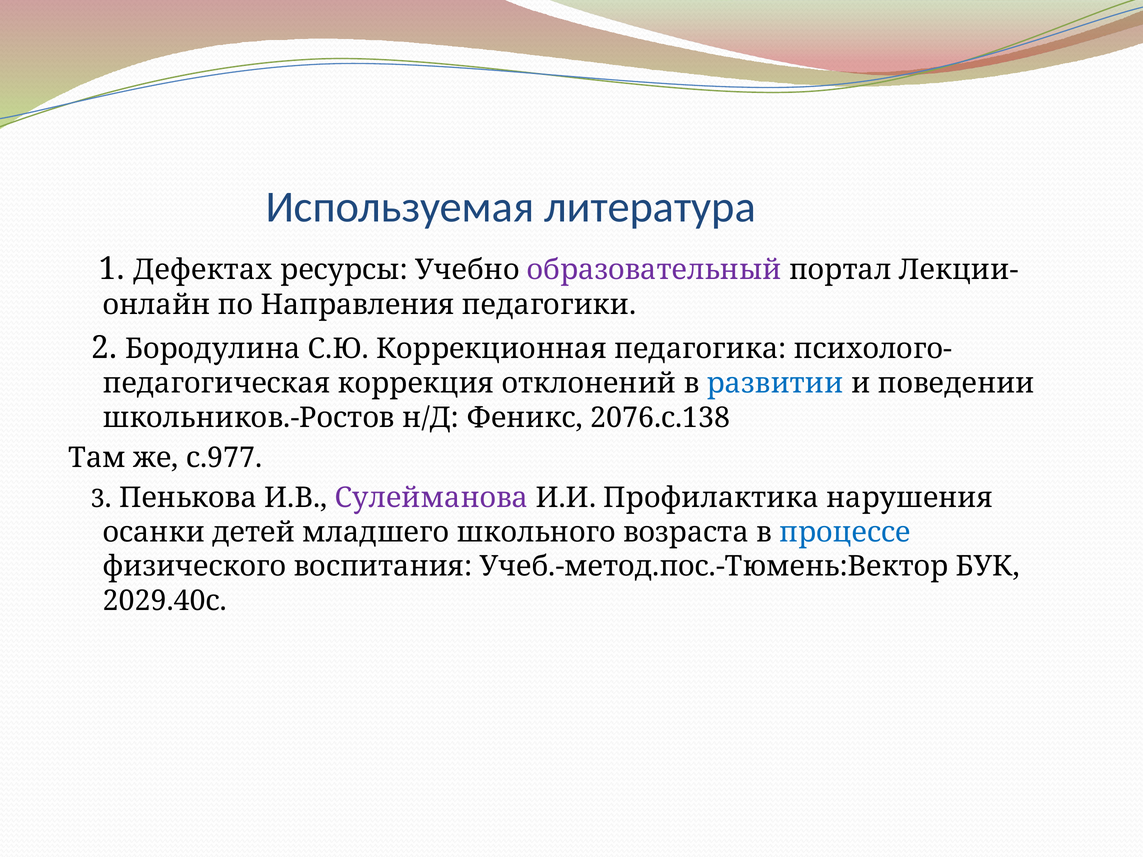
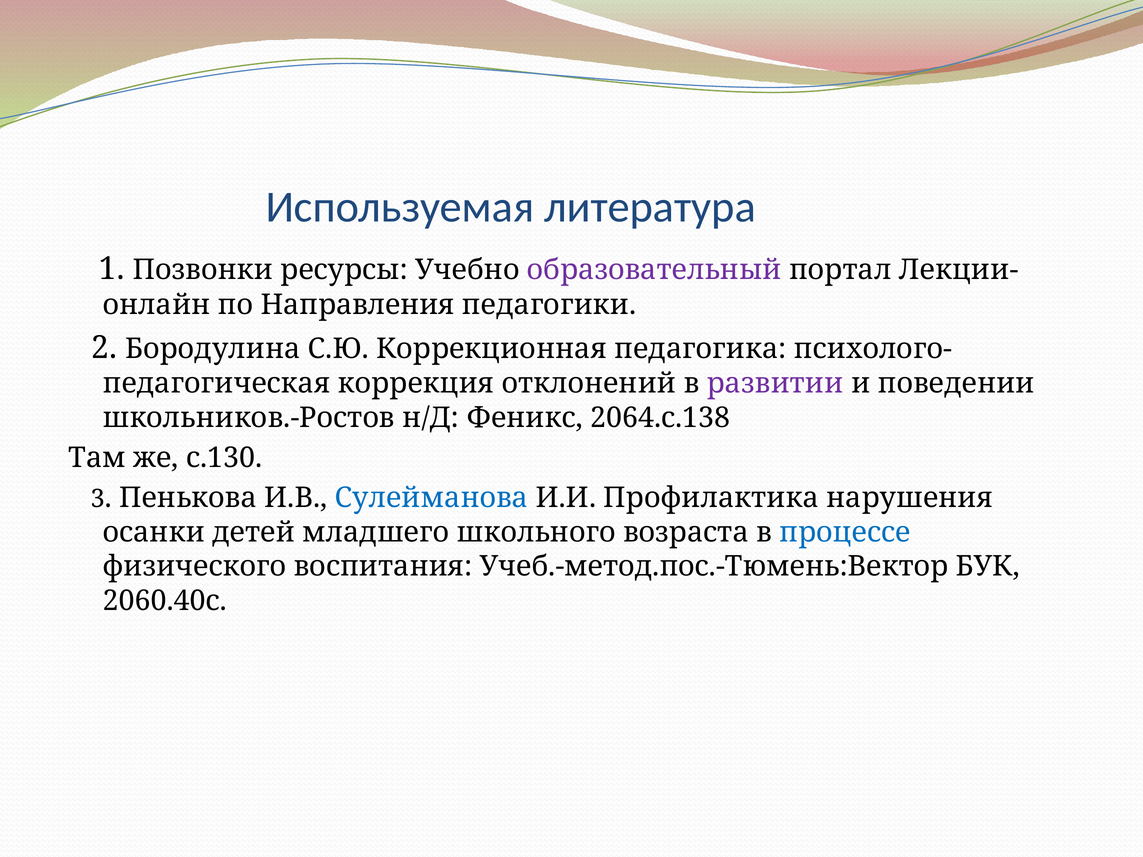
Дефектах: Дефектах -> Позвонки (203, 270)
развитии colour: blue -> purple (775, 384)
2076.с.138: 2076.с.138 -> 2064.с.138 (660, 418)
с.977: с.977 -> с.130 (224, 458)
Сулейманова colour: purple -> blue (432, 498)
2029.40с: 2029.40с -> 2060.40с (165, 601)
